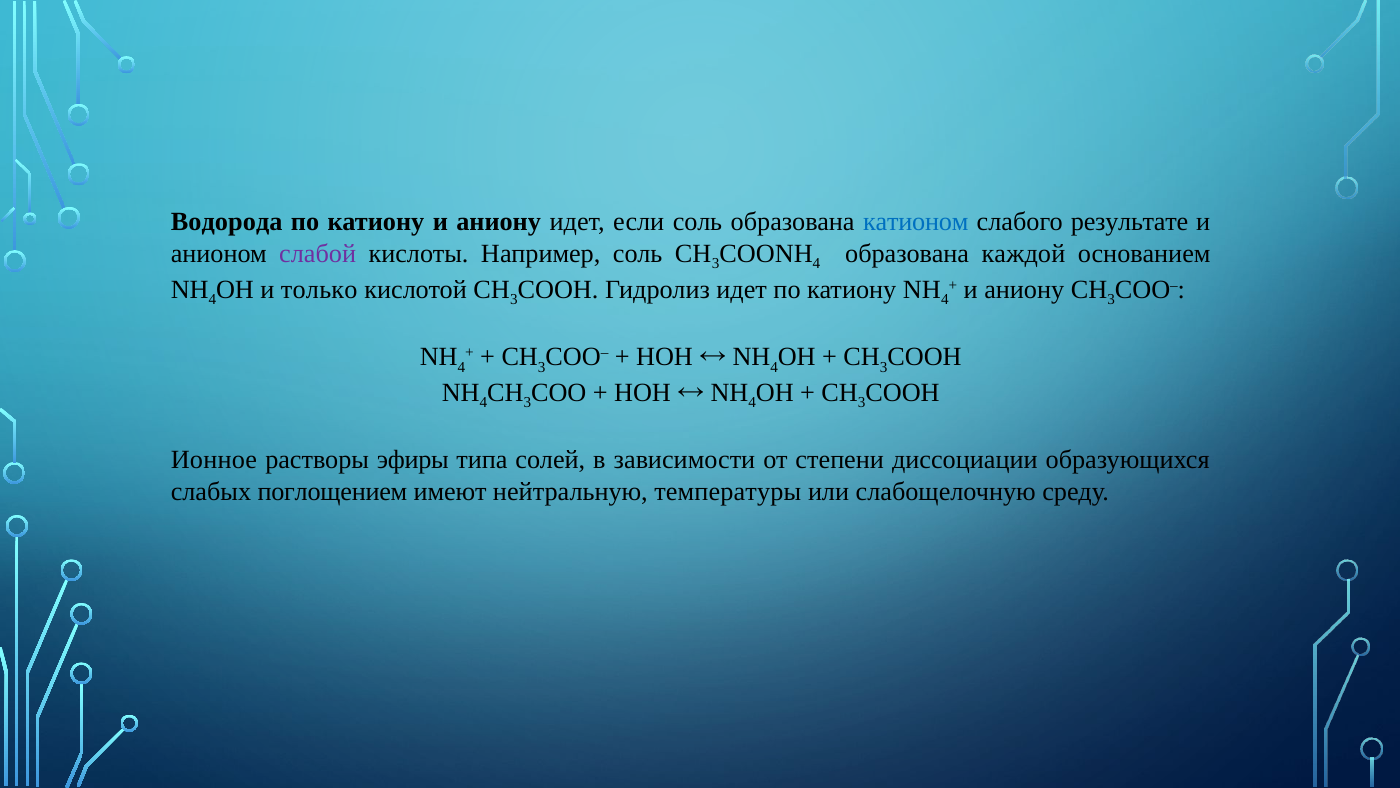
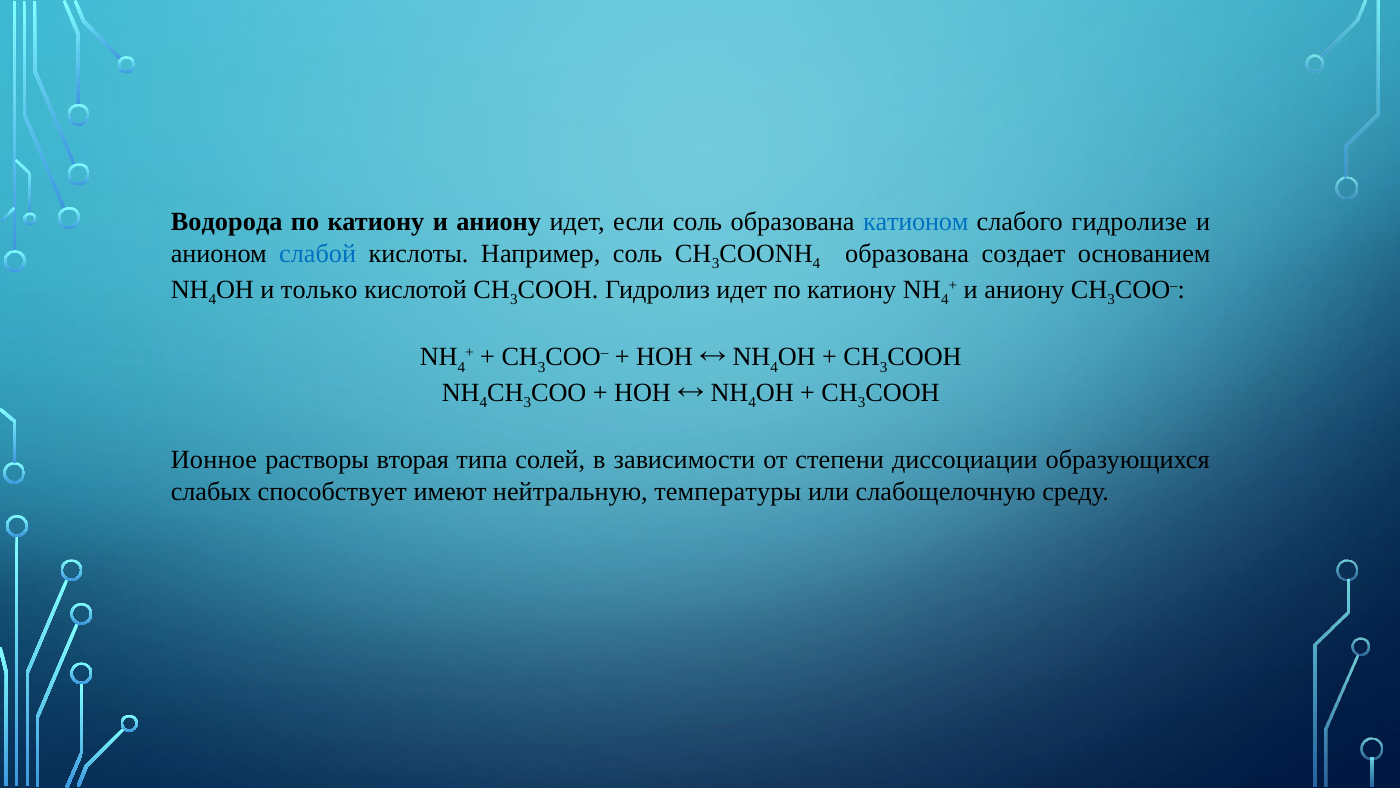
результате: результате -> гидролизе (1129, 222)
слабой colour: purple -> blue (318, 254)
каждой: каждой -> создает (1023, 254)
эфиры: эфиры -> вторая (413, 460)
поглощением: поглощением -> способствует (332, 491)
